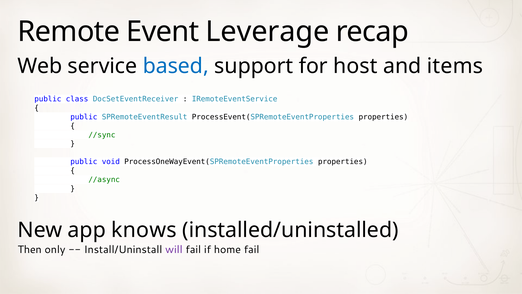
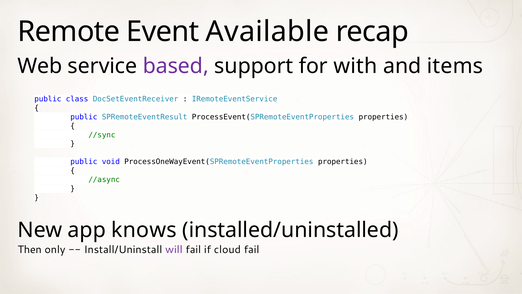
Leverage: Leverage -> Available (267, 32)
based colour: blue -> purple (176, 66)
host: host -> with (355, 66)
home: home -> cloud (227, 249)
